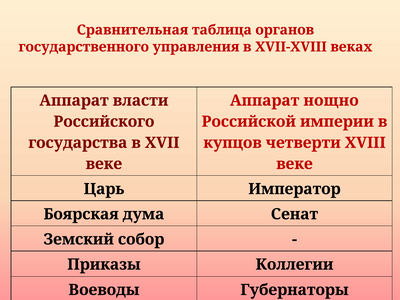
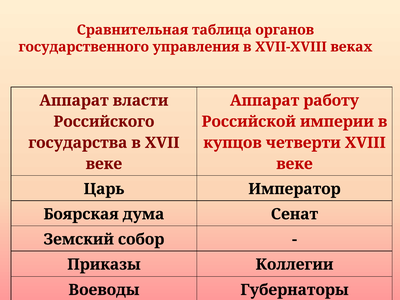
нощно: нощно -> работу (331, 100)
